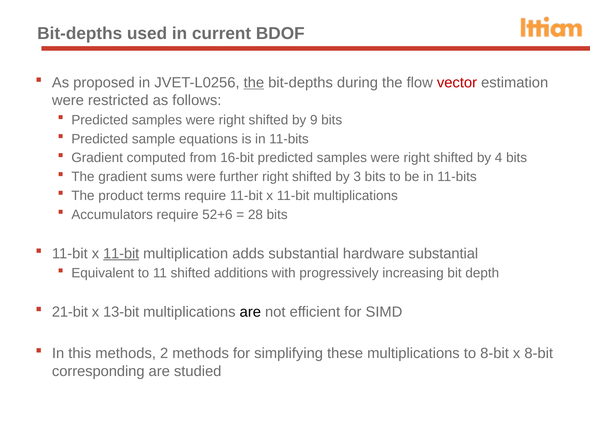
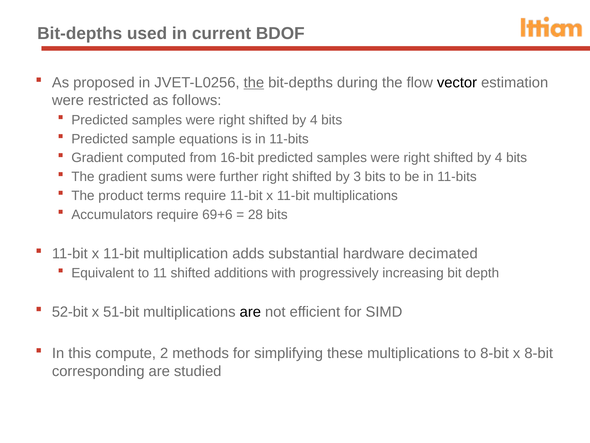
vector colour: red -> black (457, 83)
9: 9 -> 4 (314, 120)
52+6: 52+6 -> 69+6 (217, 214)
11-bit underline: present -> none (121, 253)
hardware substantial: substantial -> decimated (443, 253)
21-bit: 21-bit -> 52-bit (70, 312)
13-bit: 13-bit -> 51-bit (121, 312)
this methods: methods -> compute (126, 353)
